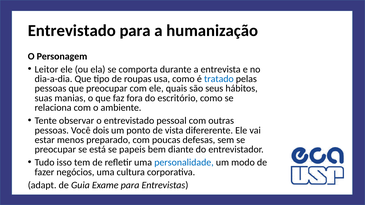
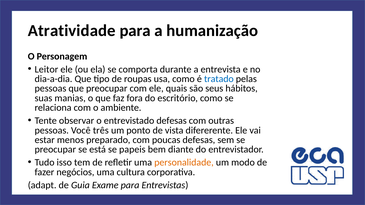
Entrevistado: Entrevistado -> Atratividade (72, 31)
entrevistado pessoal: pessoal -> defesas (172, 121)
dois: dois -> três (101, 130)
personalidade colour: blue -> orange (184, 163)
